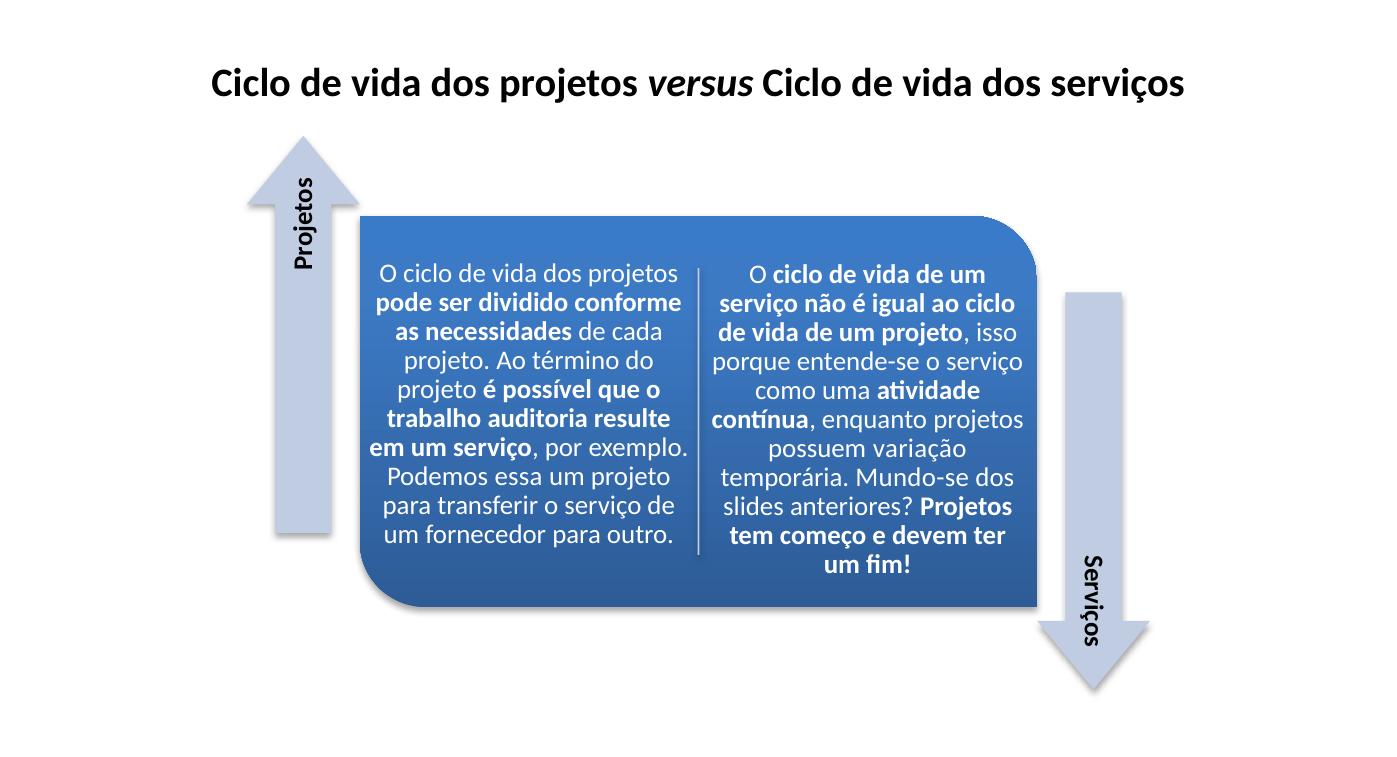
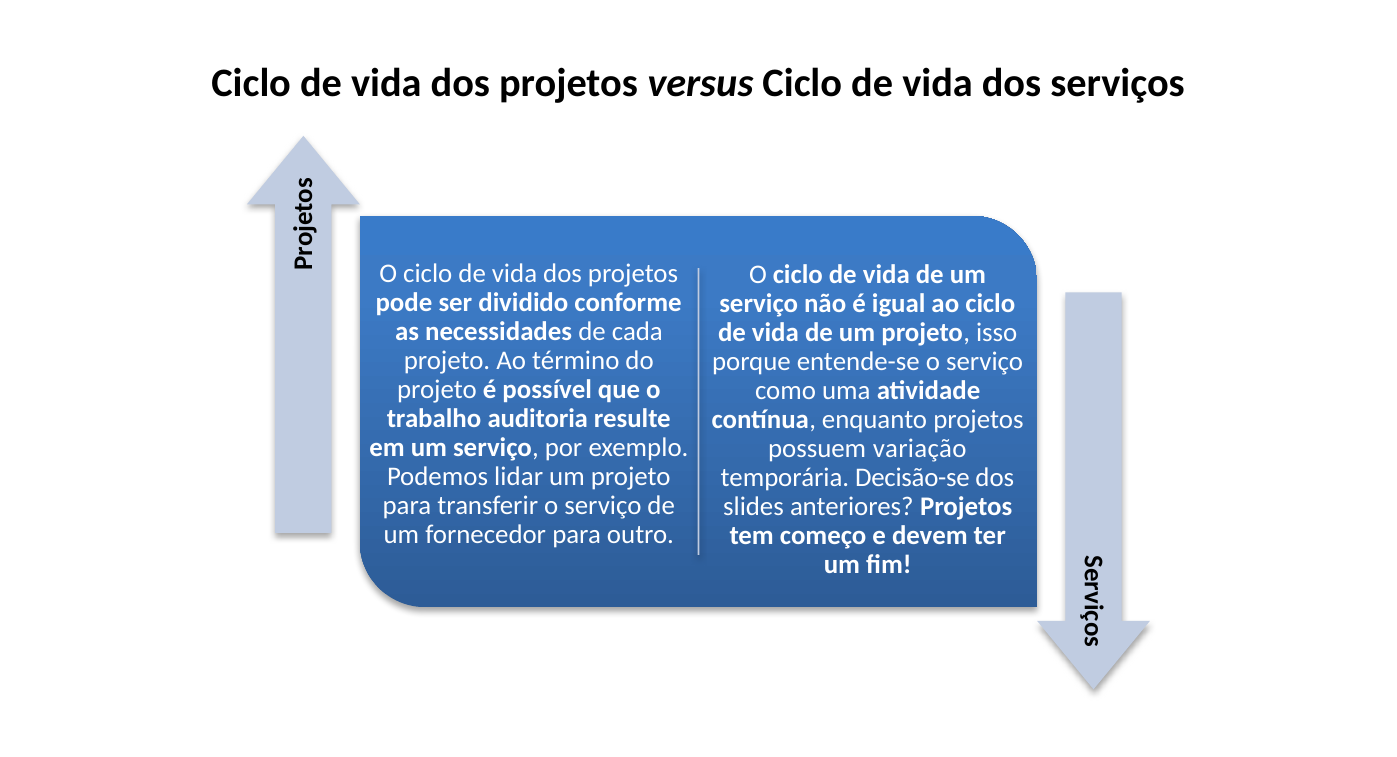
essa: essa -> lidar (519, 477)
Mundo-se: Mundo-se -> Decisão-se (912, 478)
